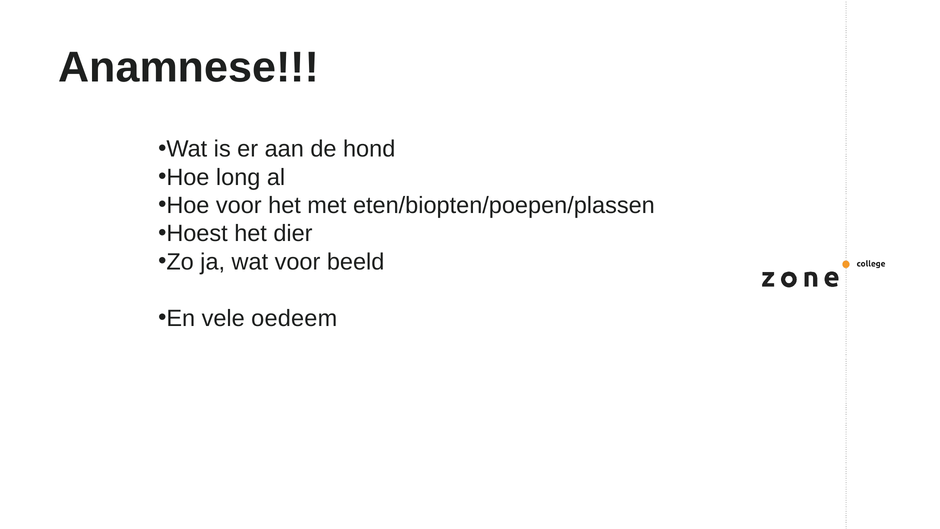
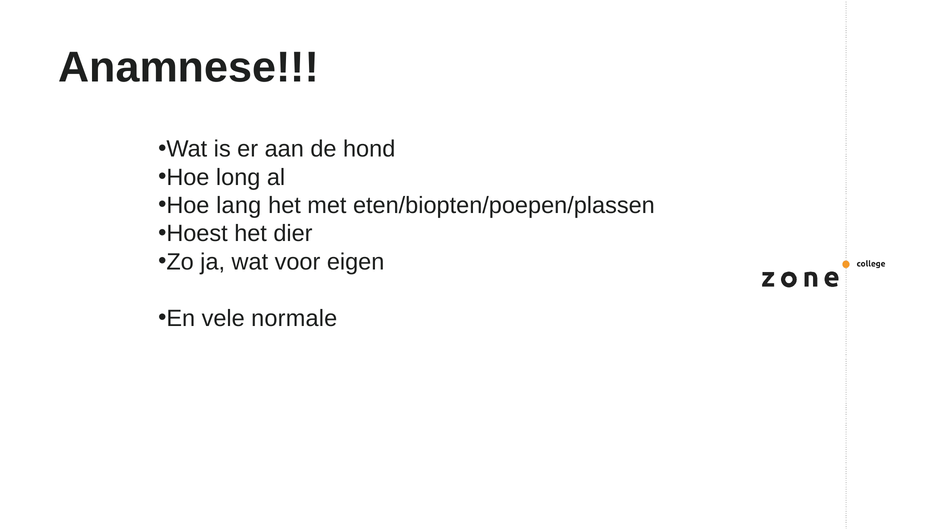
Hoe voor: voor -> lang (239, 205)
beeld: beeld -> eigen (356, 262)
oedeem: oedeem -> normale (294, 318)
